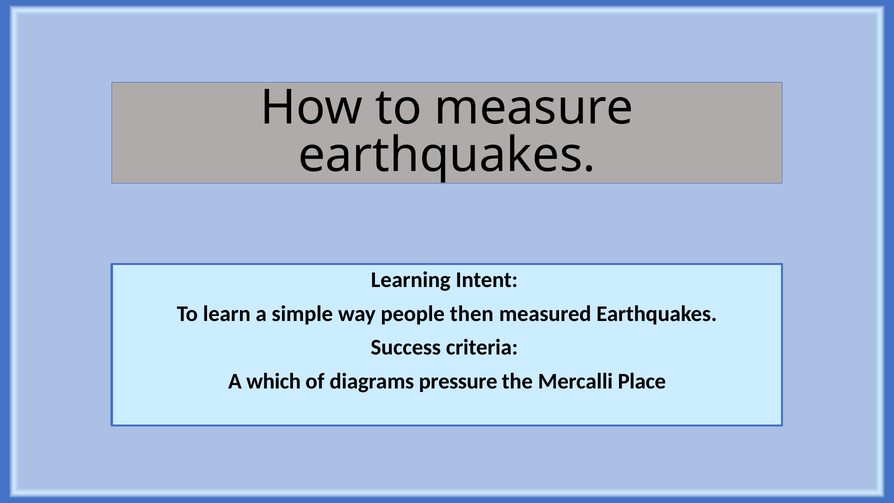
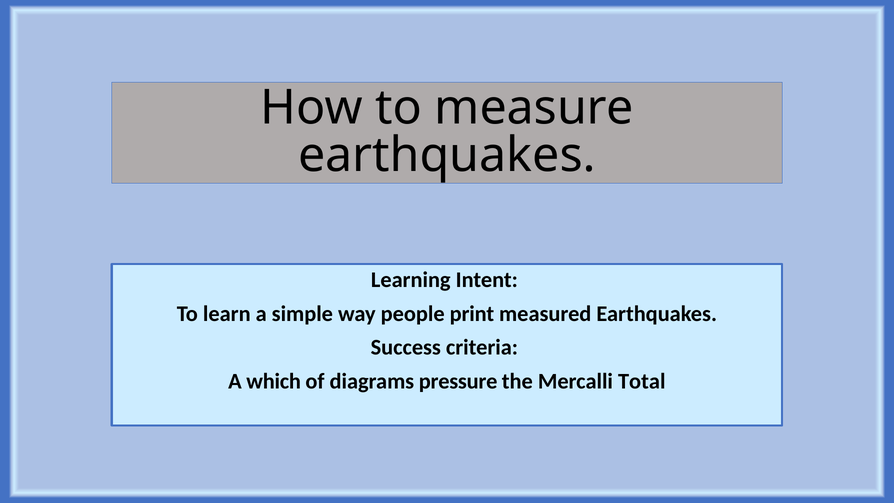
then: then -> print (472, 314)
Place: Place -> Total (642, 381)
